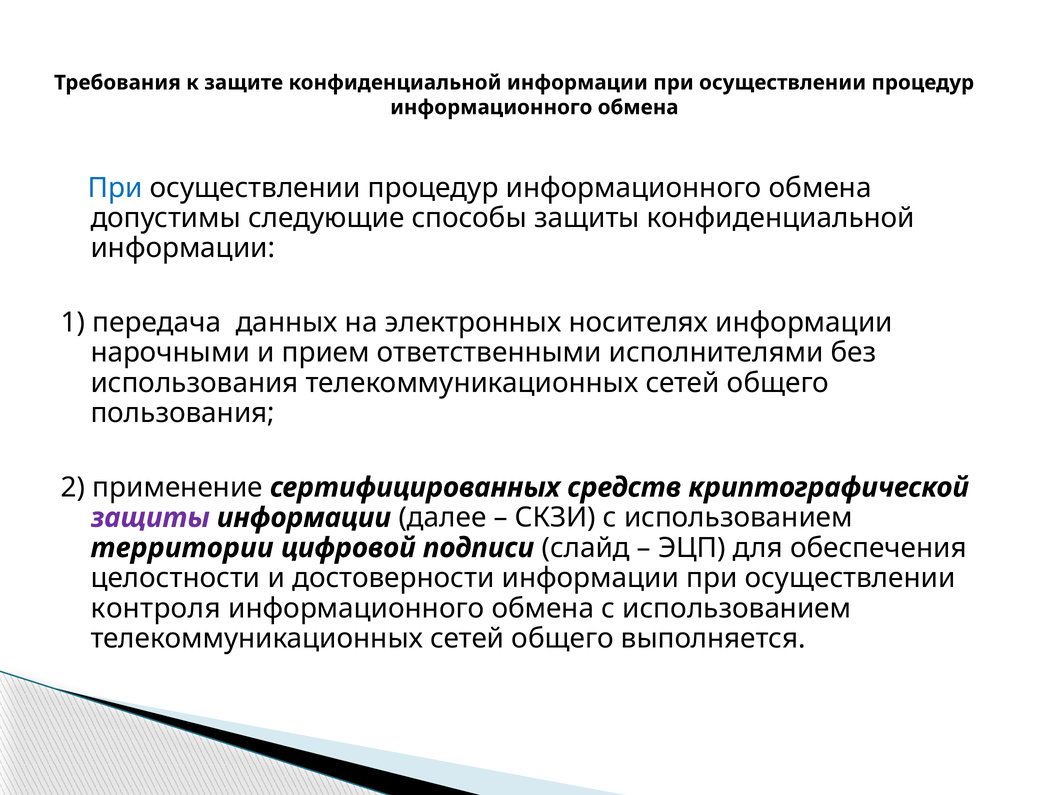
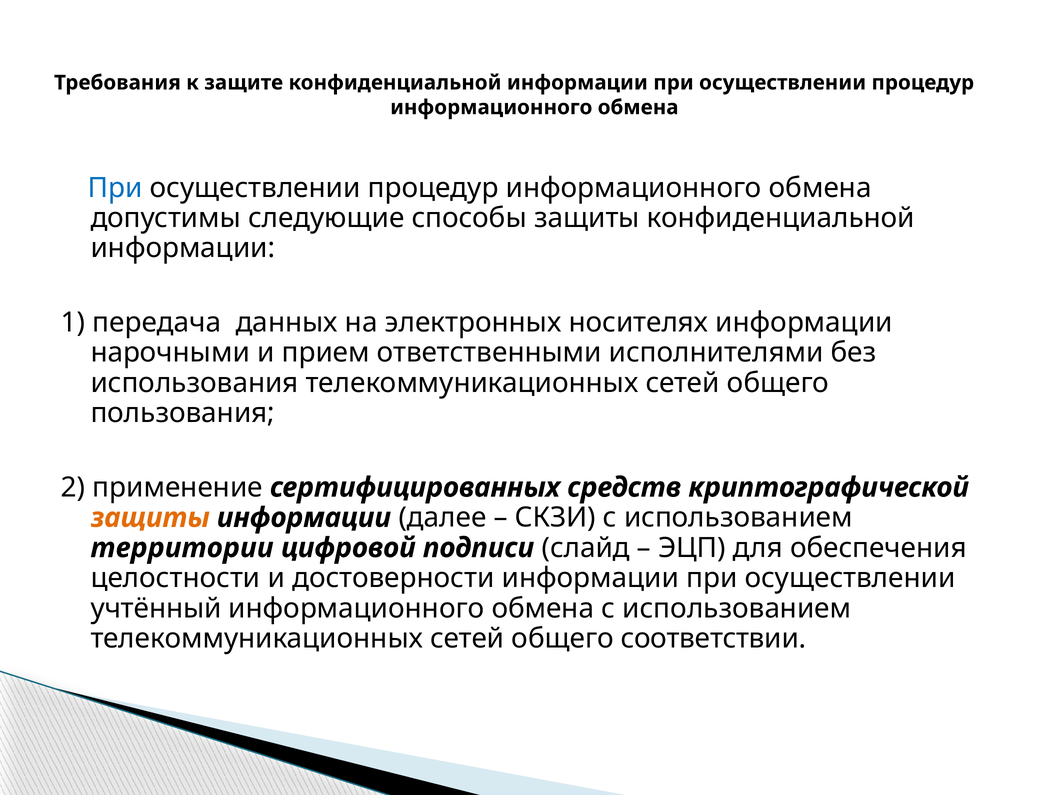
защиты colour: purple -> orange (150, 518)
контроля: контроля -> учтённый (156, 608)
выполняется: выполняется -> соответствии (713, 639)
